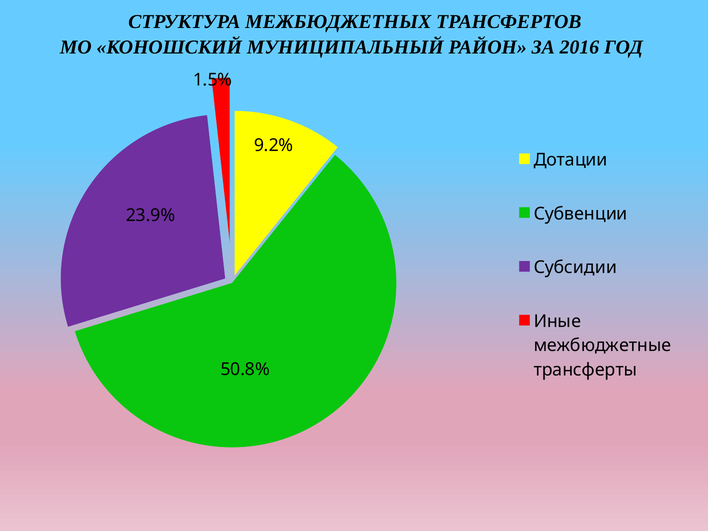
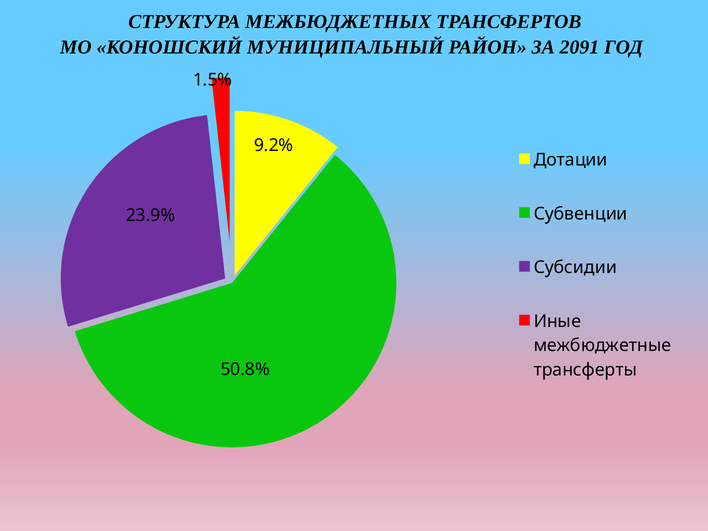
2016: 2016 -> 2091 (579, 47)
